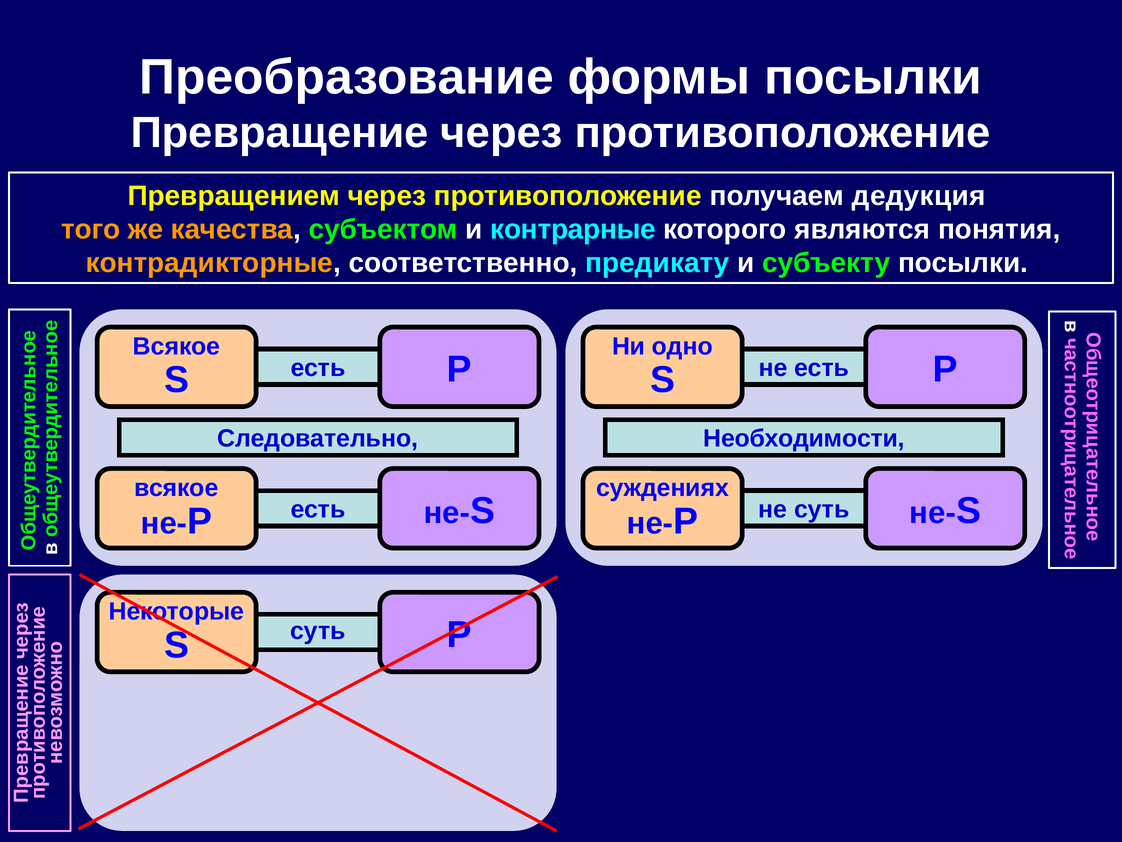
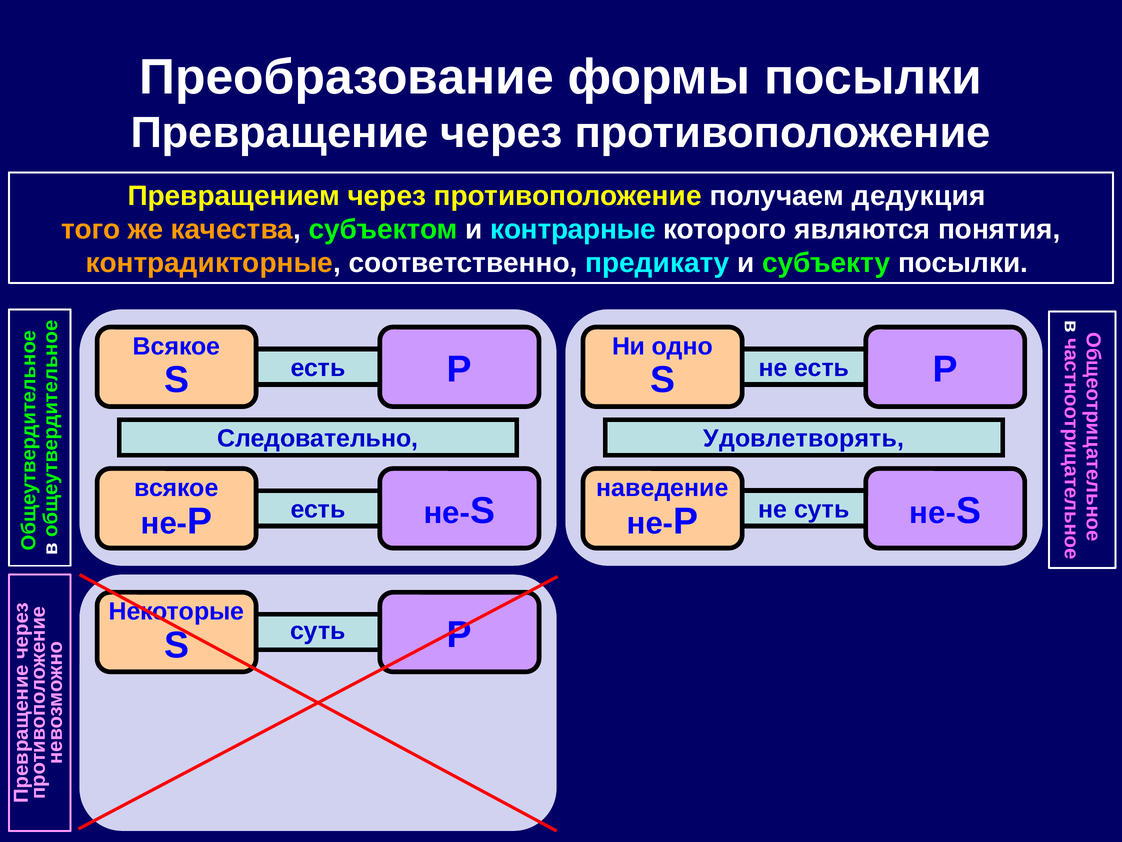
Необходимости: Необходимости -> Удовлетворять (804, 439)
суждениях: суждениях -> наведение (662, 488)
